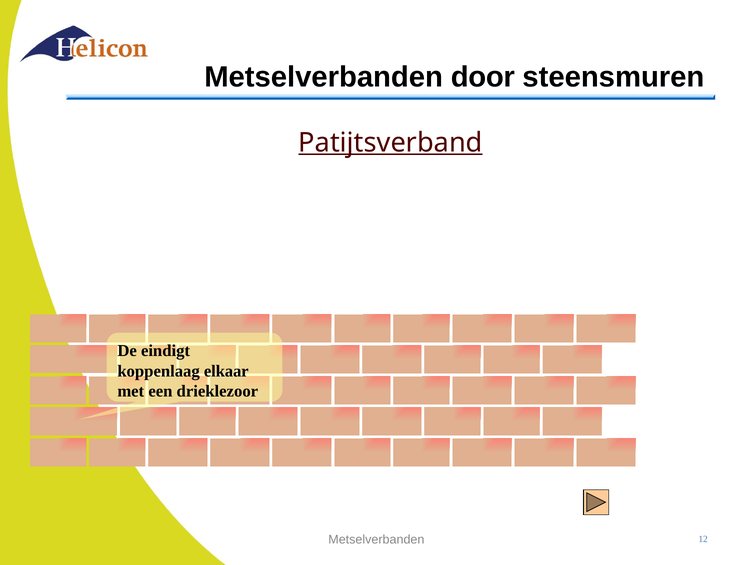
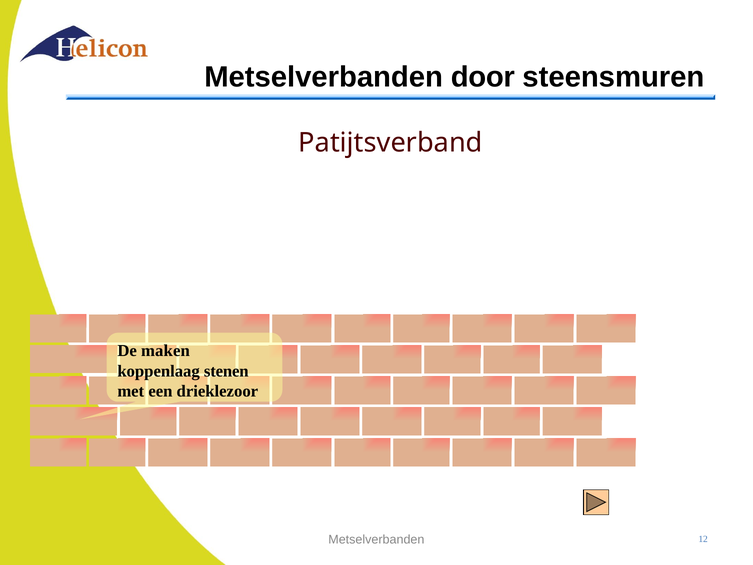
Patijtsverband underline: present -> none (391, 143)
eindigt: eindigt -> maken (165, 351)
elkaar: elkaar -> stenen (226, 371)
